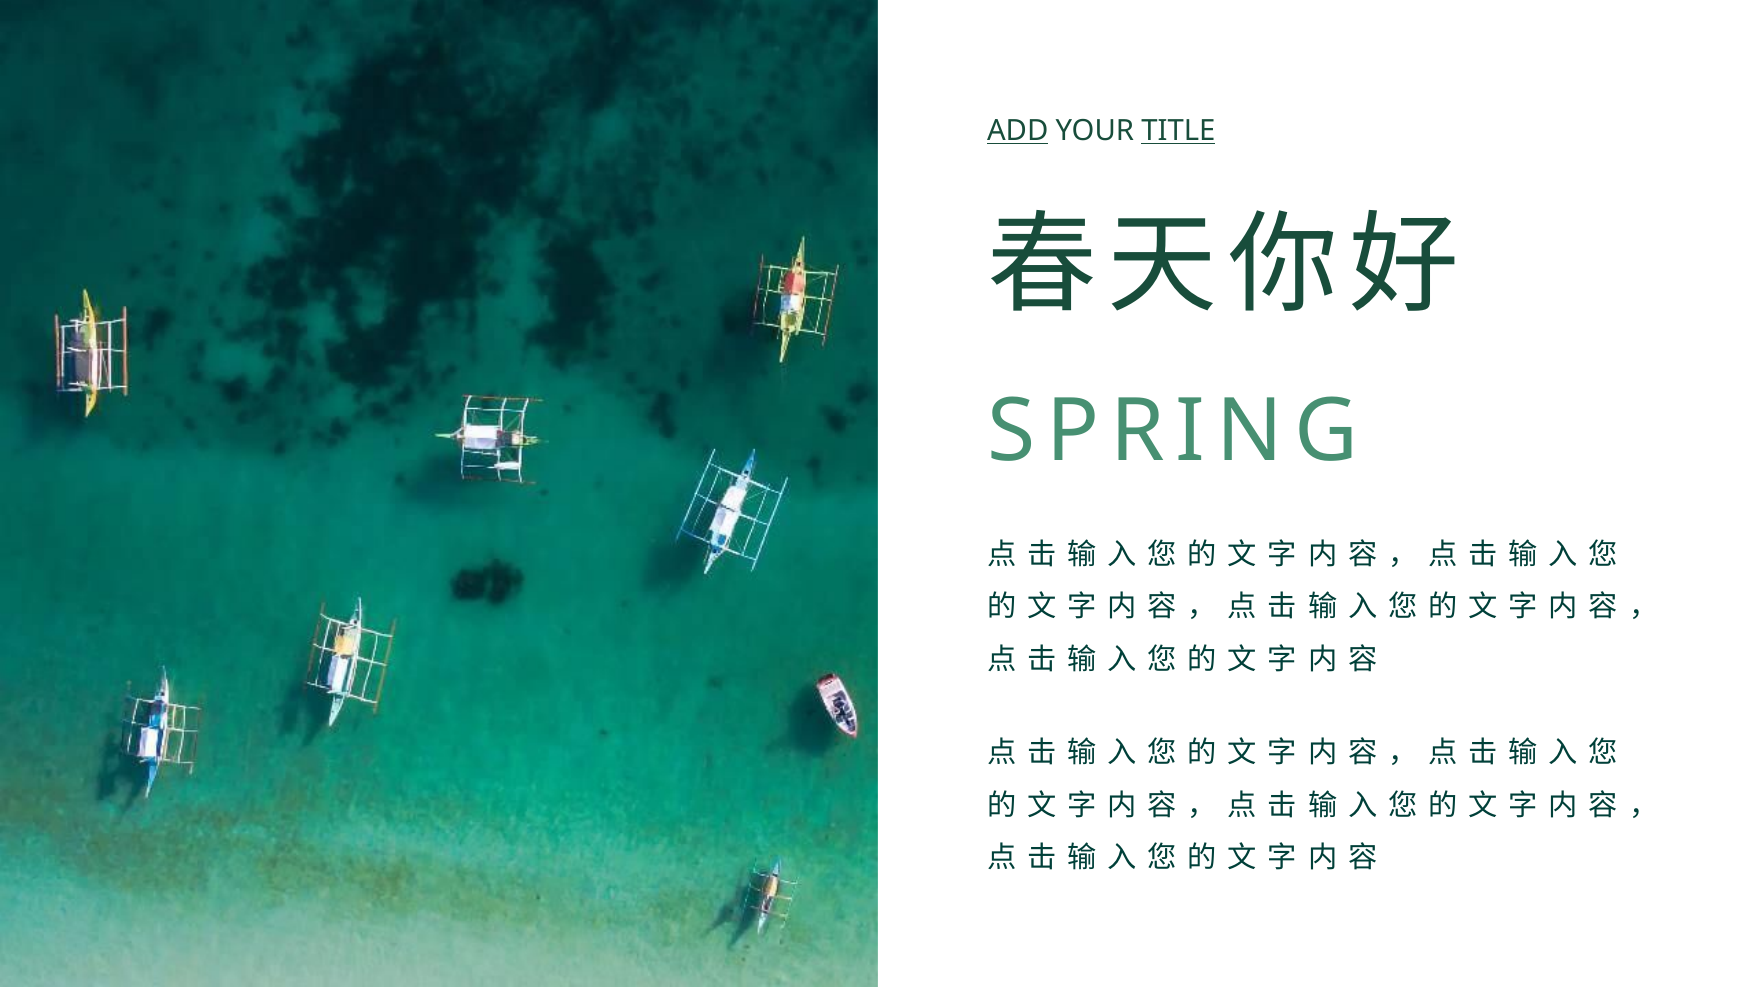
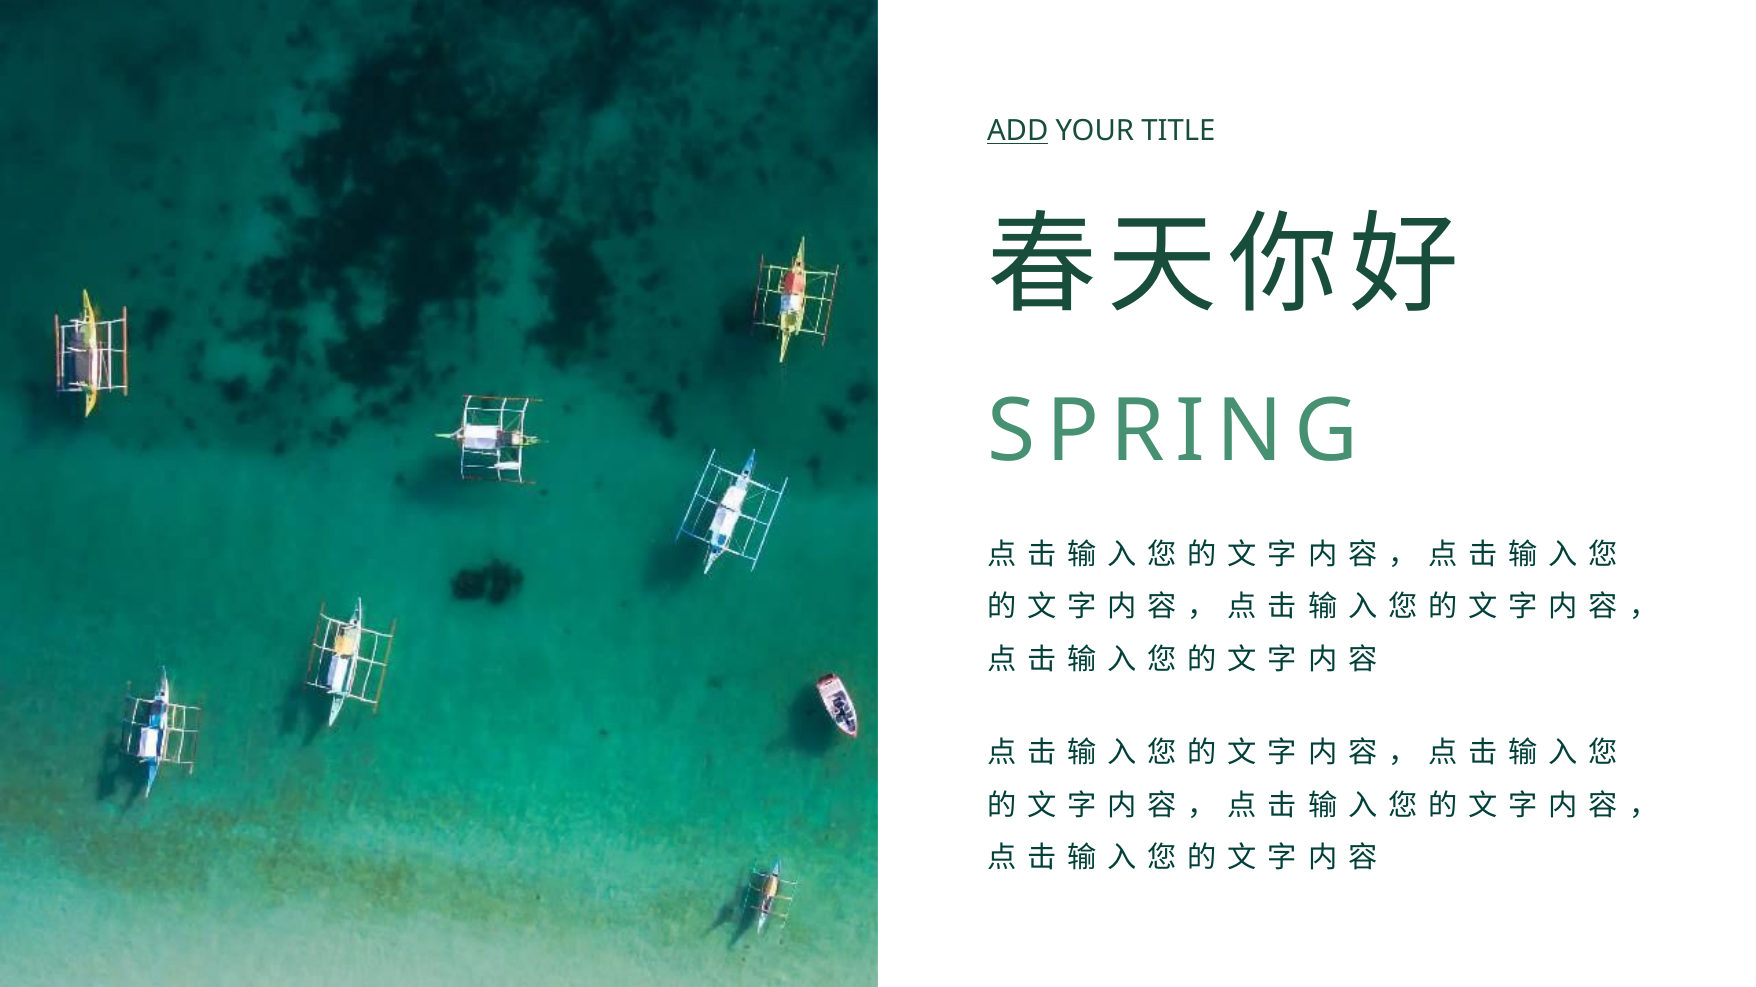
TITLE underline: present -> none (1178, 131)
